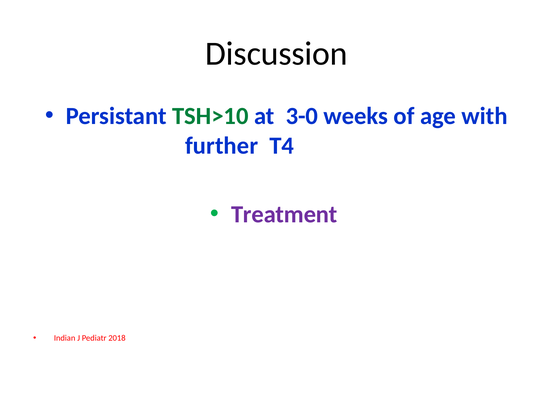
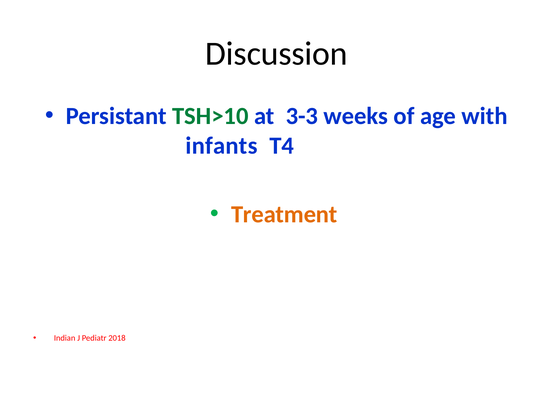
3-0: 3-0 -> 3-3 (302, 116)
further: further -> infants (222, 146)
Treatment colour: purple -> orange (284, 214)
